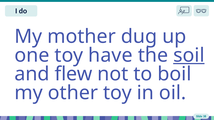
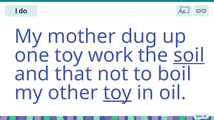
have: have -> work (111, 55)
flew: flew -> that (73, 74)
toy underline: none -> present (117, 93)
